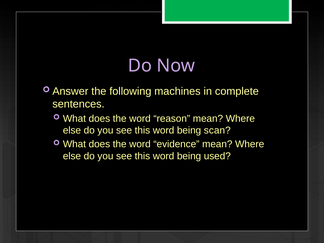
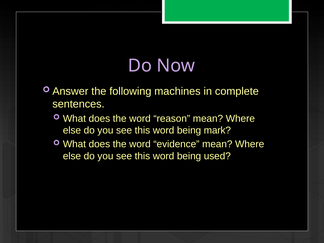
scan: scan -> mark (217, 130)
